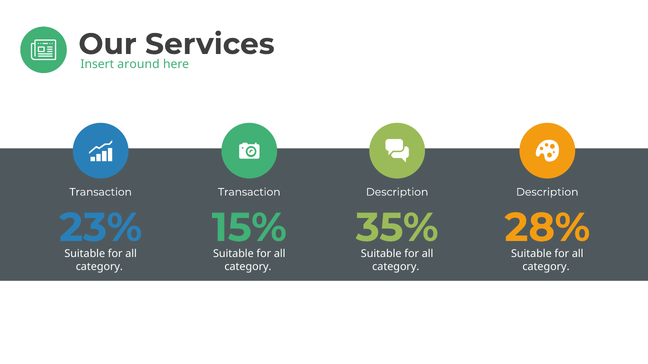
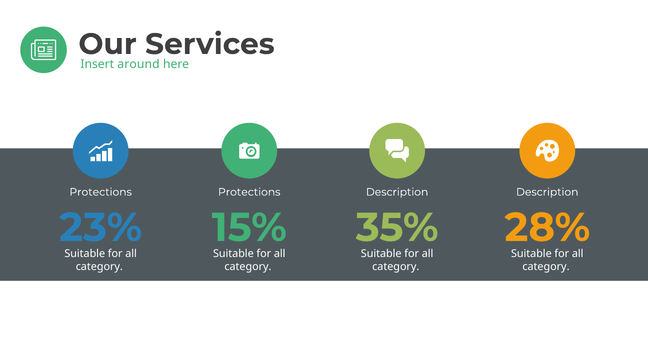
Transaction: Transaction -> Protections (101, 192)
Transaction: Transaction -> Protections (249, 192)
